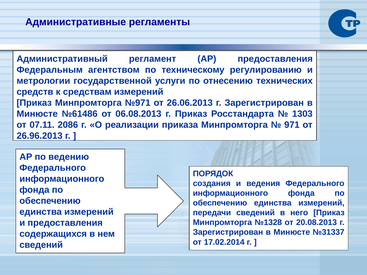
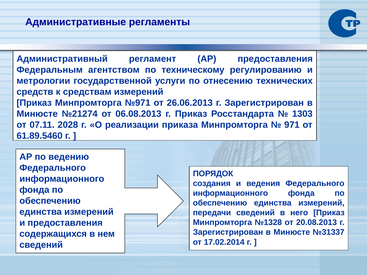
№61486: №61486 -> №21274 (80, 114)
2086: 2086 -> 2028 (68, 125)
26.96.2013: 26.96.2013 -> 61.89.5460 (40, 136)
